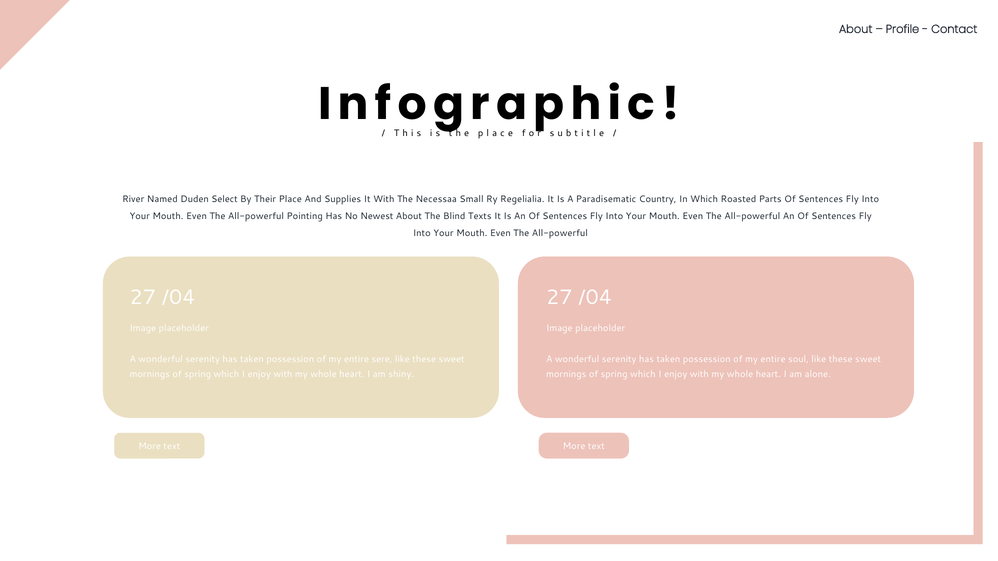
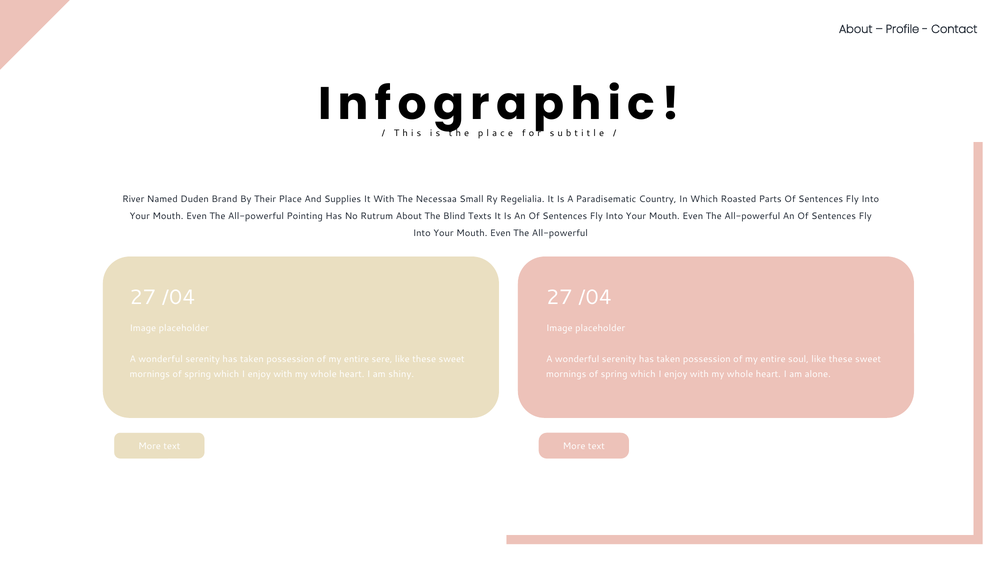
Select: Select -> Brand (224, 200)
Newest: Newest -> Rutrum (377, 216)
